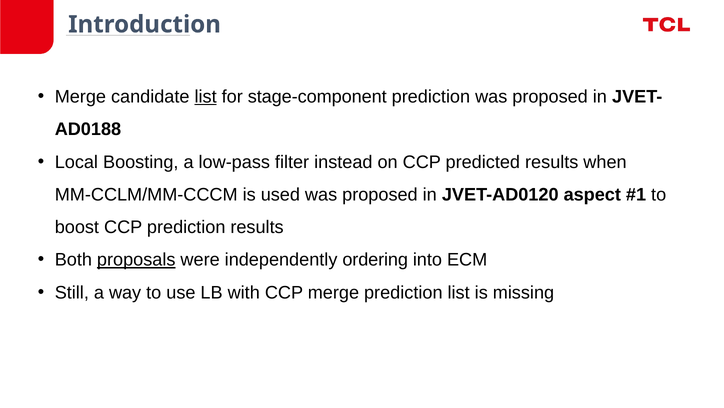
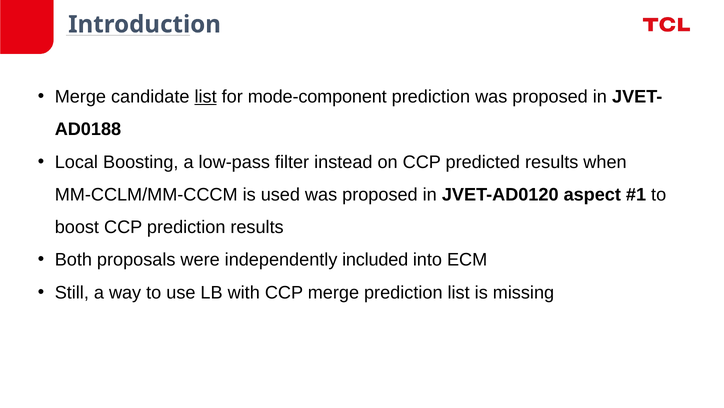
stage-component: stage-component -> mode-component (317, 97)
proposals underline: present -> none (136, 259)
ordering: ordering -> included (375, 259)
